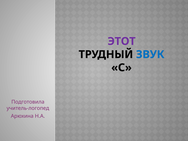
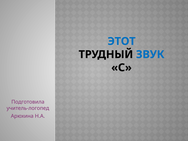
ЭТОТ colour: purple -> blue (122, 41)
